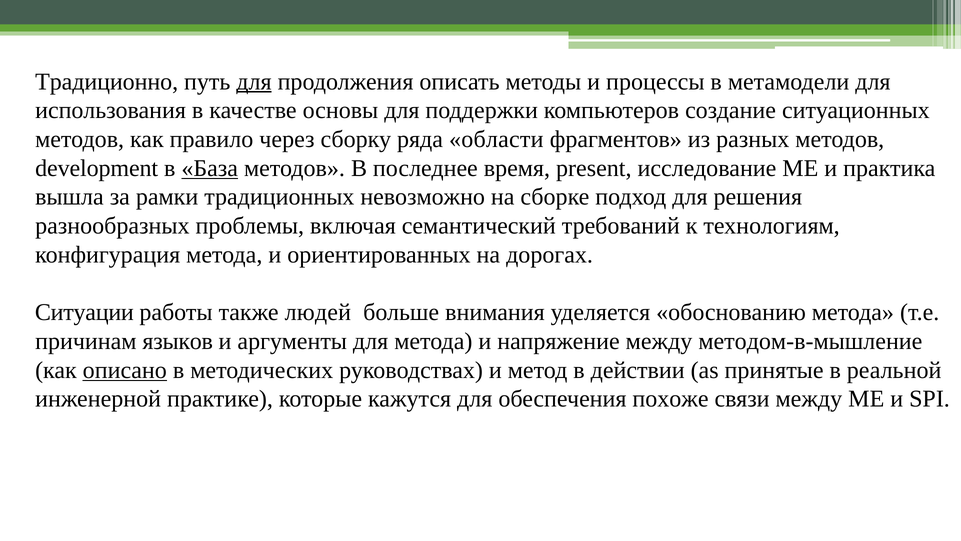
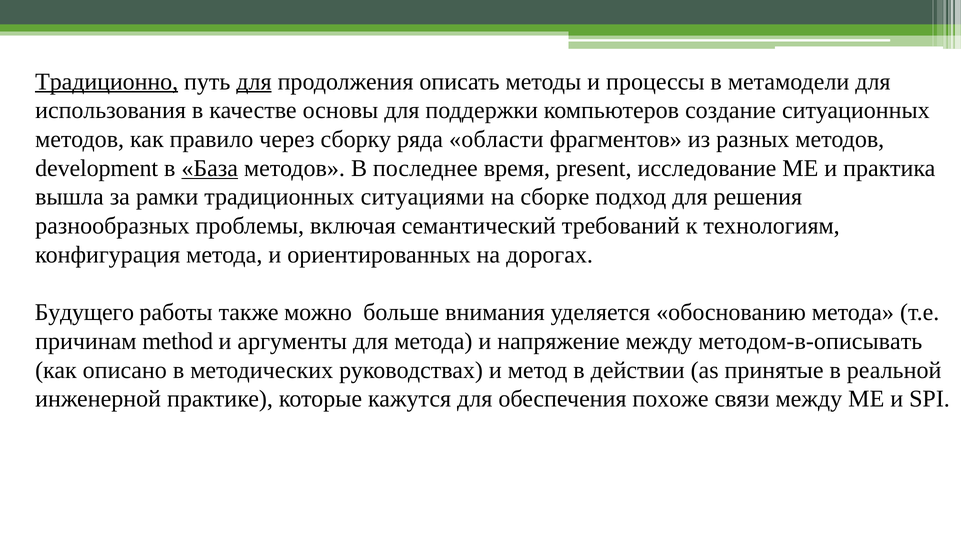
Традиционно underline: none -> present (107, 82)
невозможно: невозможно -> ситуациями (423, 197)
Ситуации: Ситуации -> Будущего (84, 312)
людей: людей -> можно (318, 312)
языков: языков -> method (178, 341)
методом-в-мышление: методом-в-мышление -> методом-в-описывать (810, 341)
описано underline: present -> none (125, 370)
